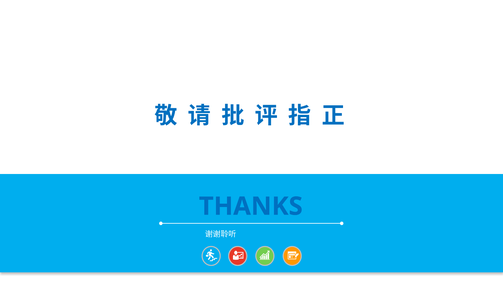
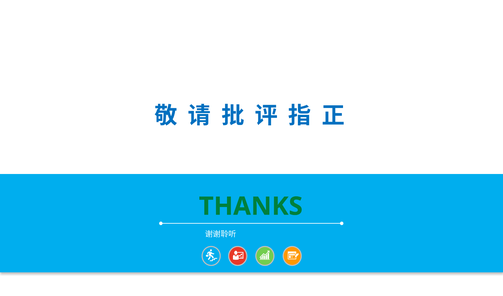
THANKS colour: blue -> green (251, 206)
